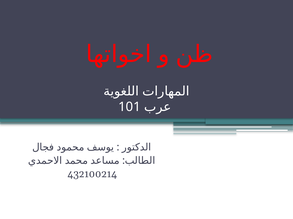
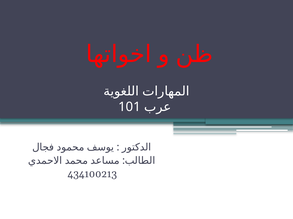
432100214: 432100214 -> 434100213 (92, 175)
